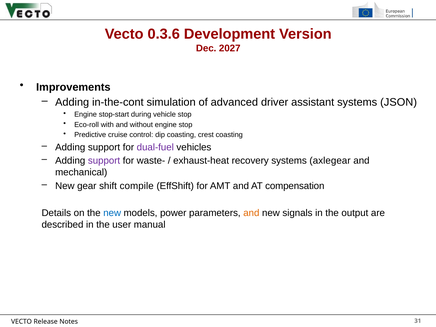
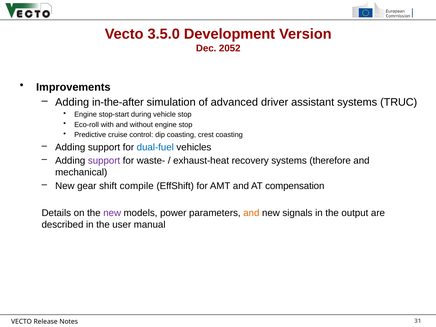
0.3.6: 0.3.6 -> 3.5.0 (164, 34)
2027: 2027 -> 2052 (230, 48)
in-the-cont: in-the-cont -> in-the-after (118, 102)
JSON: JSON -> TRUC (399, 102)
dual-fuel colour: purple -> blue (155, 147)
axlegear: axlegear -> therefore (330, 161)
new colour: blue -> purple (112, 213)
